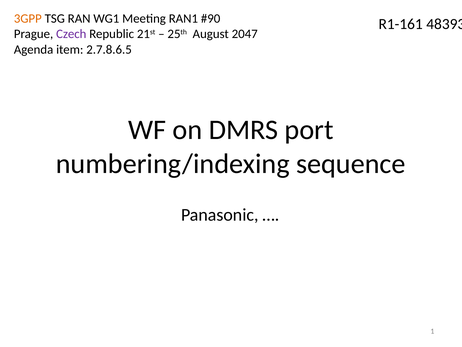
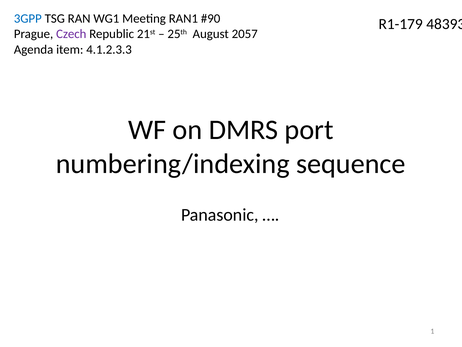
3GPP colour: orange -> blue (28, 19)
R1-161: R1-161 -> R1-179 (401, 24)
2047: 2047 -> 2057 (245, 34)
2.7.8.6.5: 2.7.8.6.5 -> 4.1.2.3.3 (109, 49)
